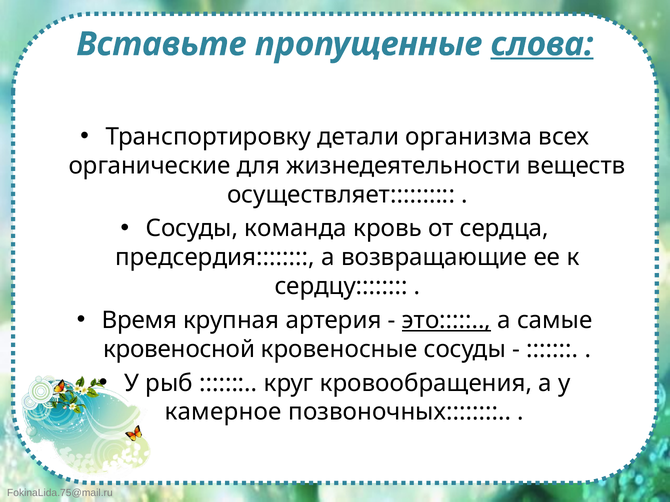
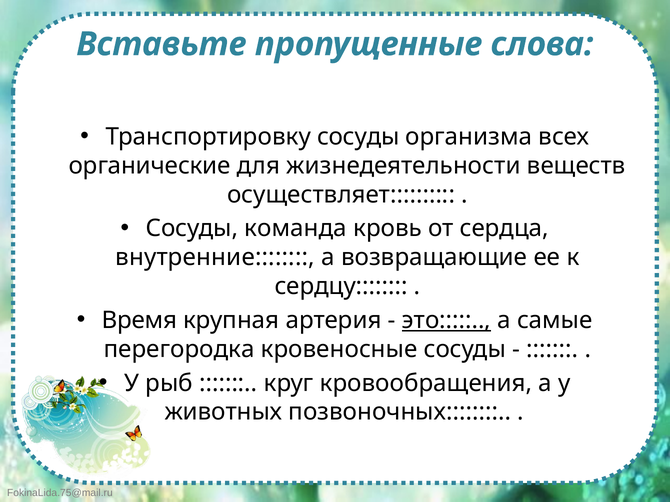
слова underline: present -> none (542, 44)
Транспортировку детали: детали -> сосуды (358, 137)
предсердия: предсердия -> внутренние (215, 258)
кровеносной: кровеносной -> перегородка (179, 350)
камерное: камерное -> животных (223, 412)
